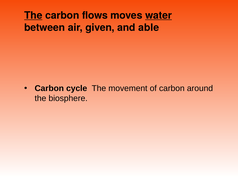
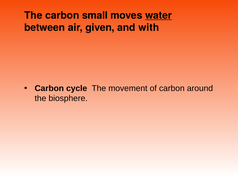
The underline: present -> none (33, 15)
flows: flows -> small (95, 15)
able: able -> with (149, 28)
